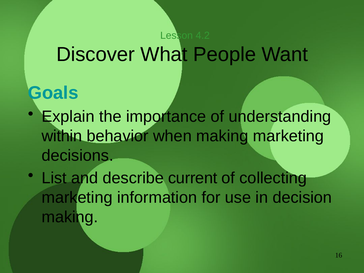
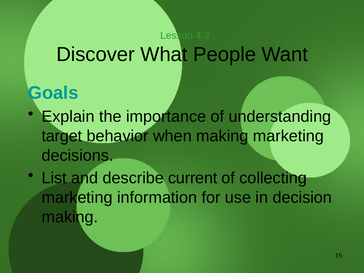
within: within -> target (62, 136)
